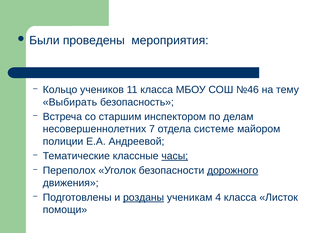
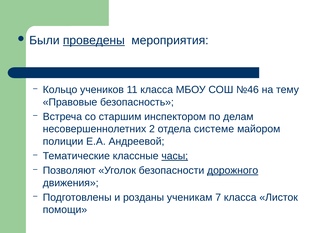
проведены underline: none -> present (94, 41)
Выбирать: Выбирать -> Правовые (70, 102)
7: 7 -> 2 (152, 129)
Переполох: Переполох -> Позволяют (69, 171)
розданы underline: present -> none (144, 198)
4: 4 -> 7 (218, 198)
